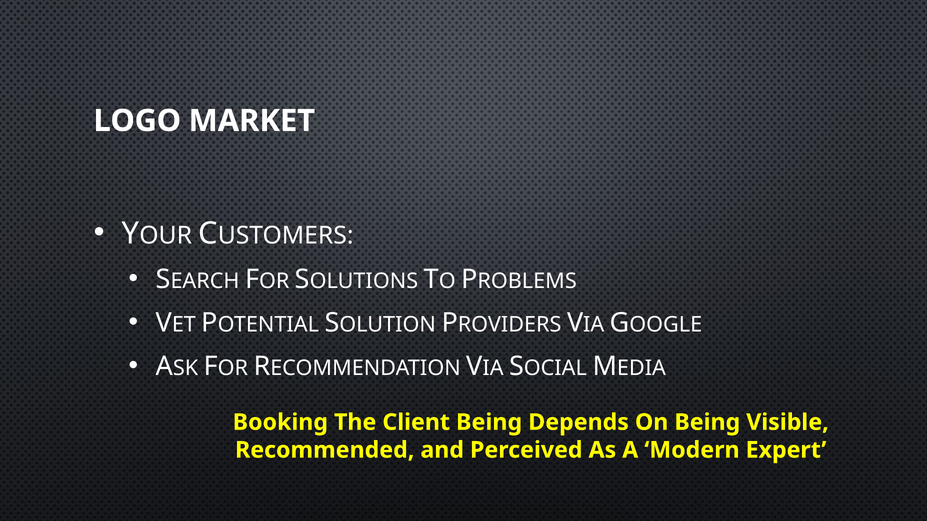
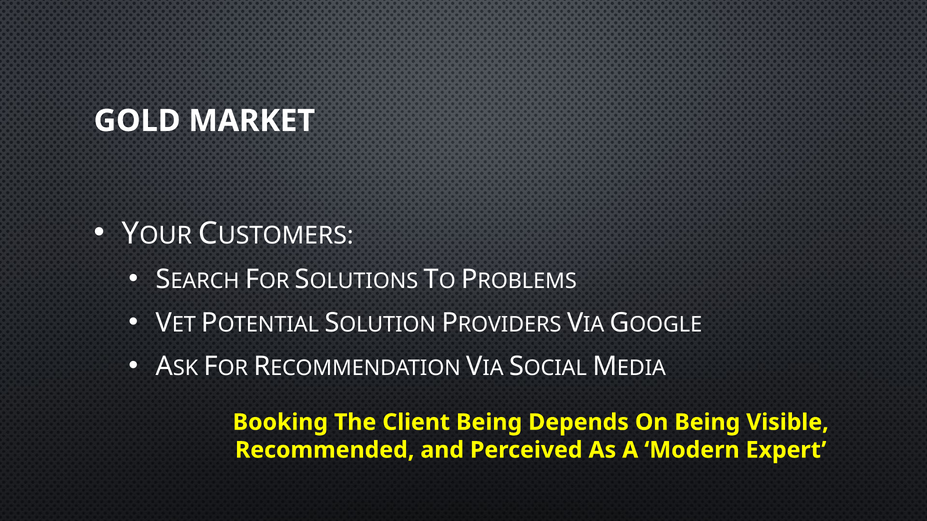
LOGO: LOGO -> GOLD (137, 121)
